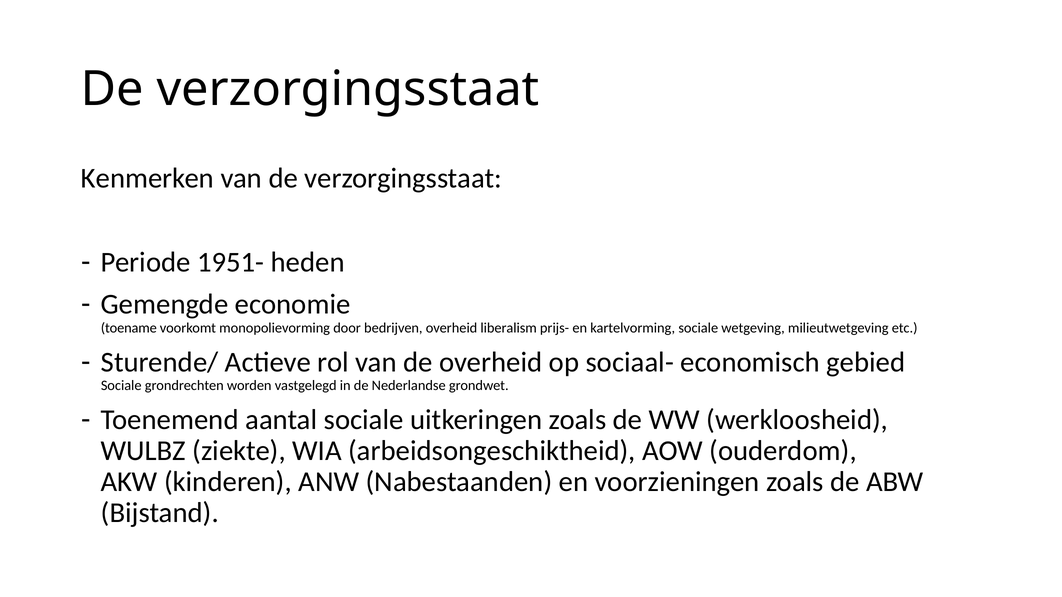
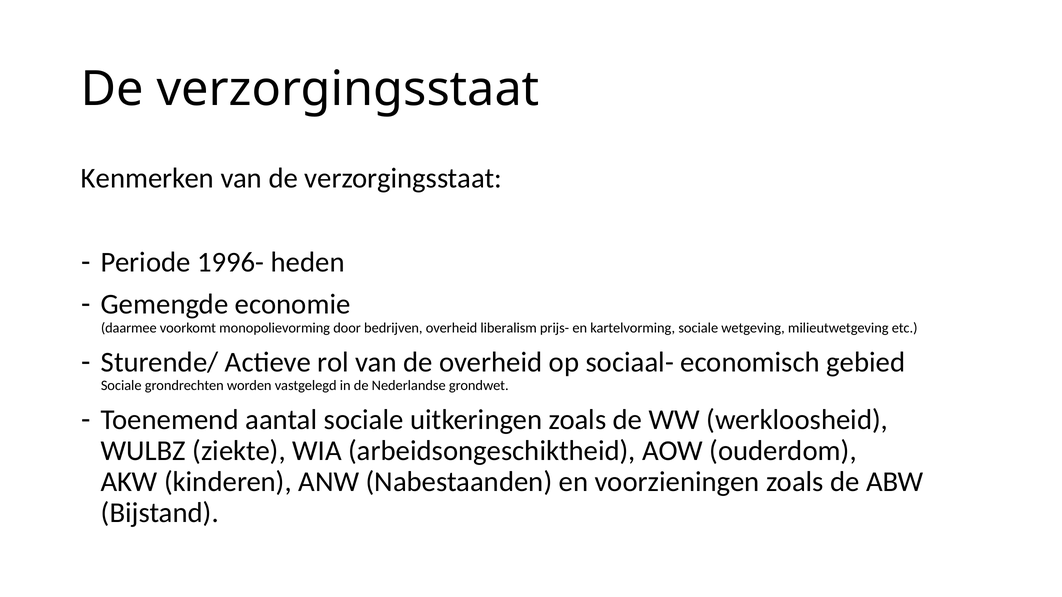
1951-: 1951- -> 1996- (231, 263)
toename: toename -> daarmee (129, 328)
